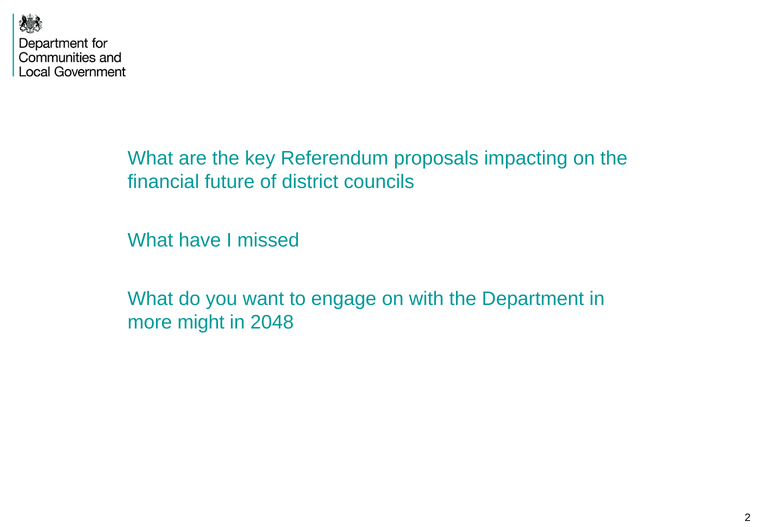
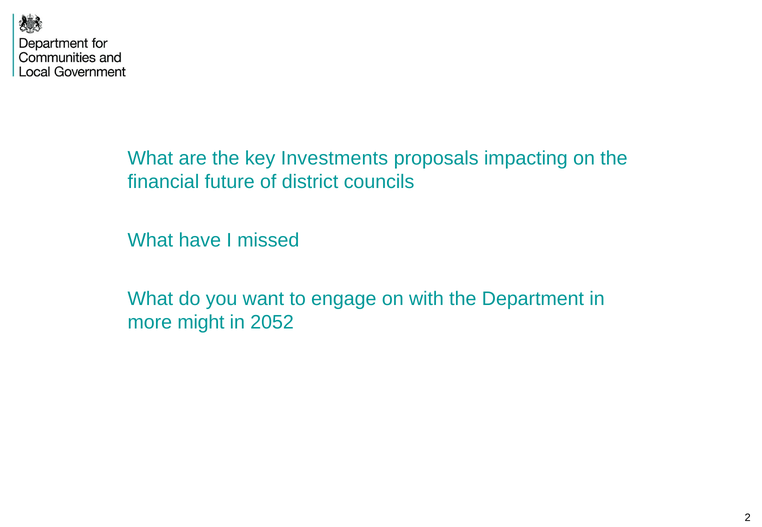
Referendum: Referendum -> Investments (334, 158)
2048: 2048 -> 2052 (272, 323)
